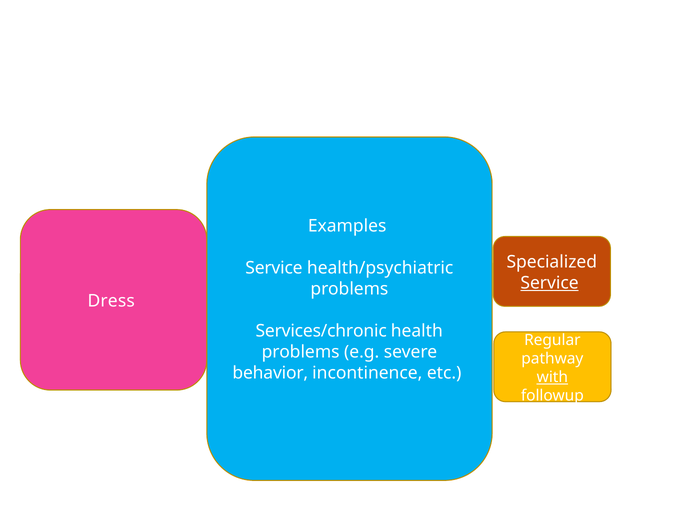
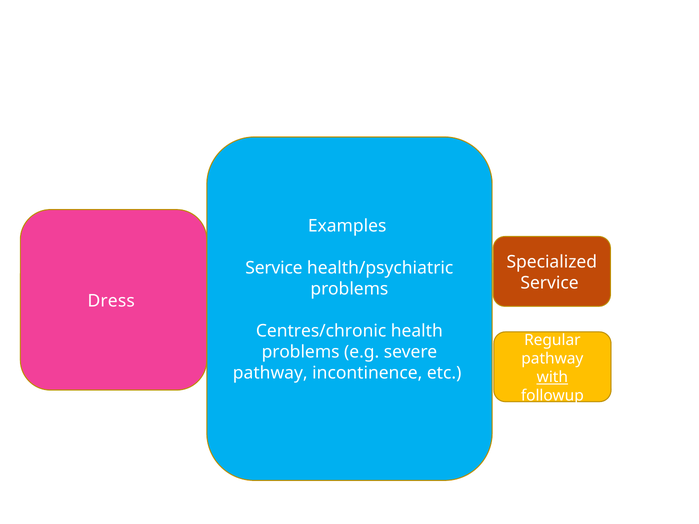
Service underline: present -> none (550, 283)
Services/chronic: Services/chronic -> Centres/chronic (321, 331)
behavior: behavior -> pathway (270, 373)
